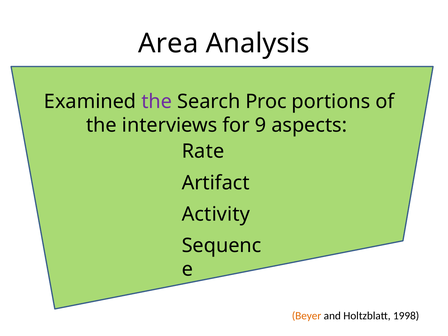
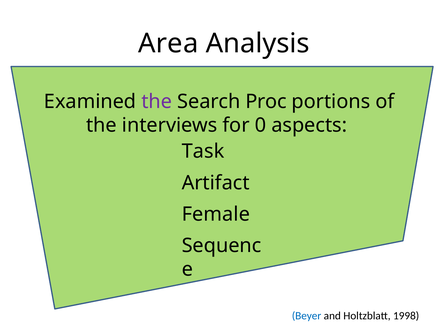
9: 9 -> 0 (260, 125)
Rate: Rate -> Task (203, 151)
Activity: Activity -> Female (216, 214)
Beyer colour: orange -> blue (307, 316)
